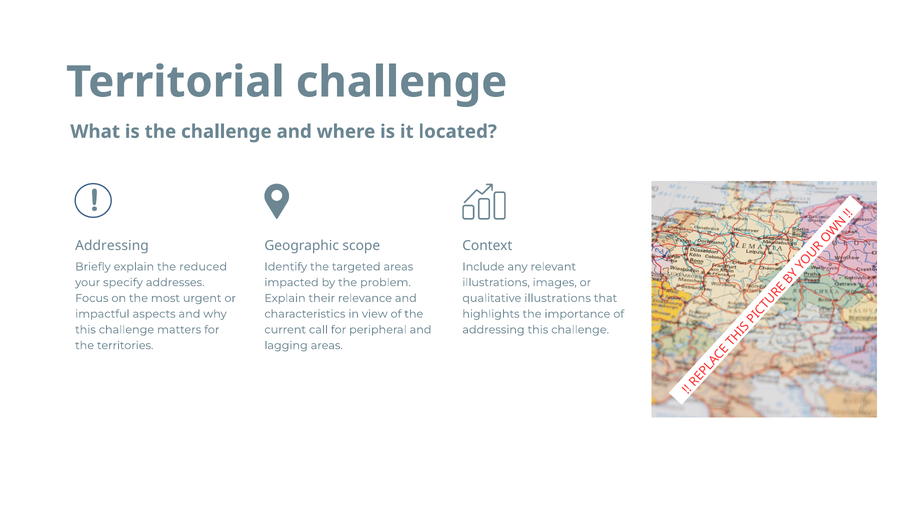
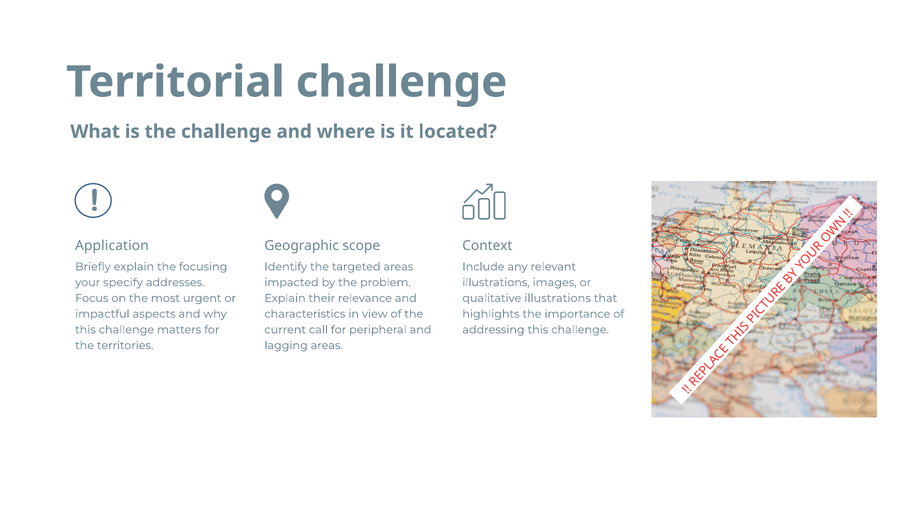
Addressing: Addressing -> Application (112, 246)
reduced: reduced -> focusing (203, 267)
